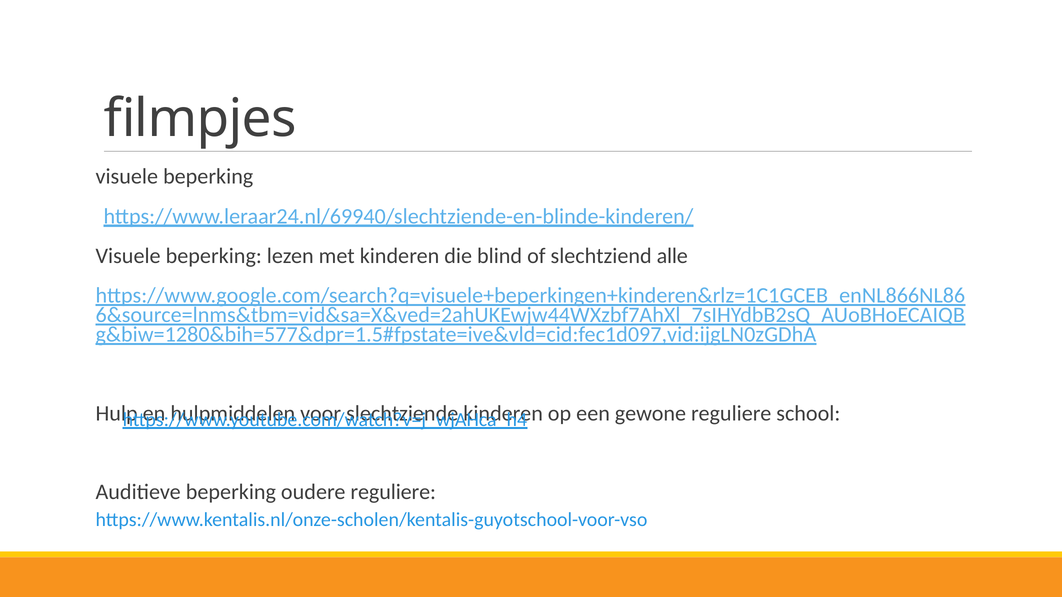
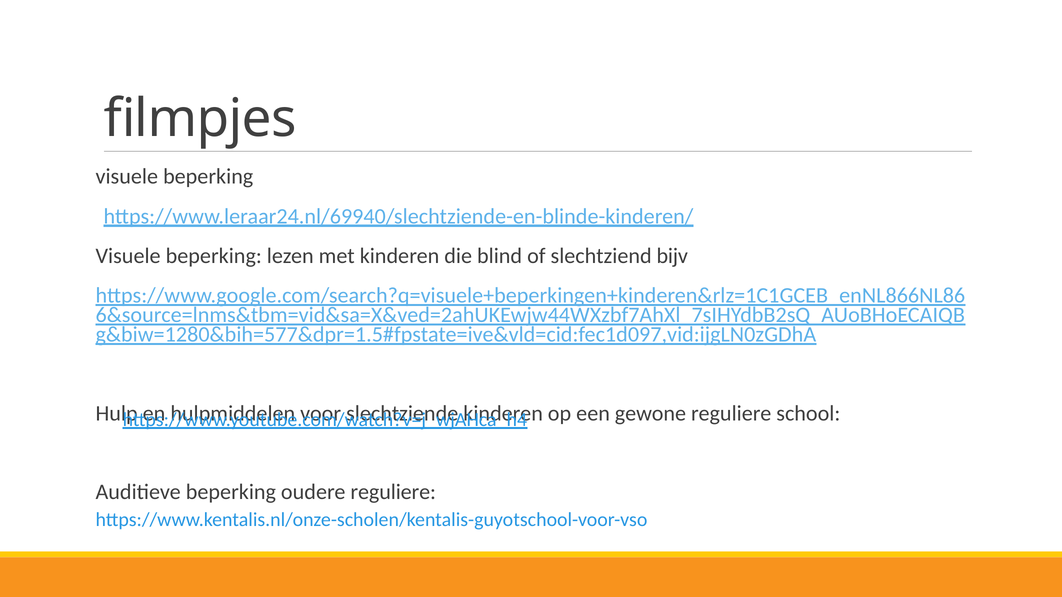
alle: alle -> bijv (672, 256)
